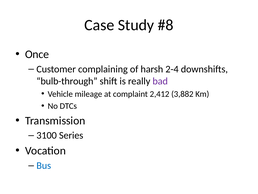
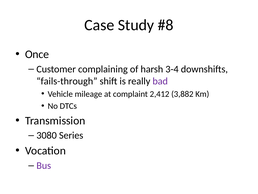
2-4: 2-4 -> 3-4 (172, 69)
bulb-through: bulb-through -> fails-through (67, 81)
3100: 3100 -> 3080 (47, 135)
Bus colour: blue -> purple (44, 165)
